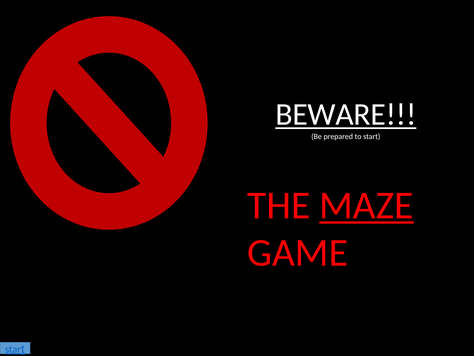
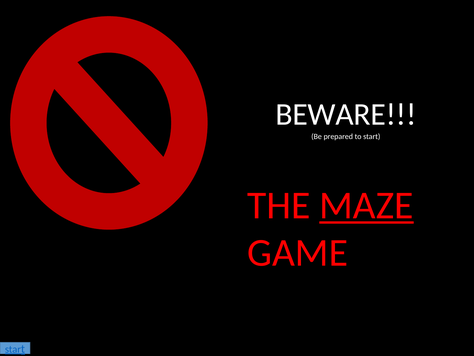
BEWARE underline: present -> none (346, 114)
